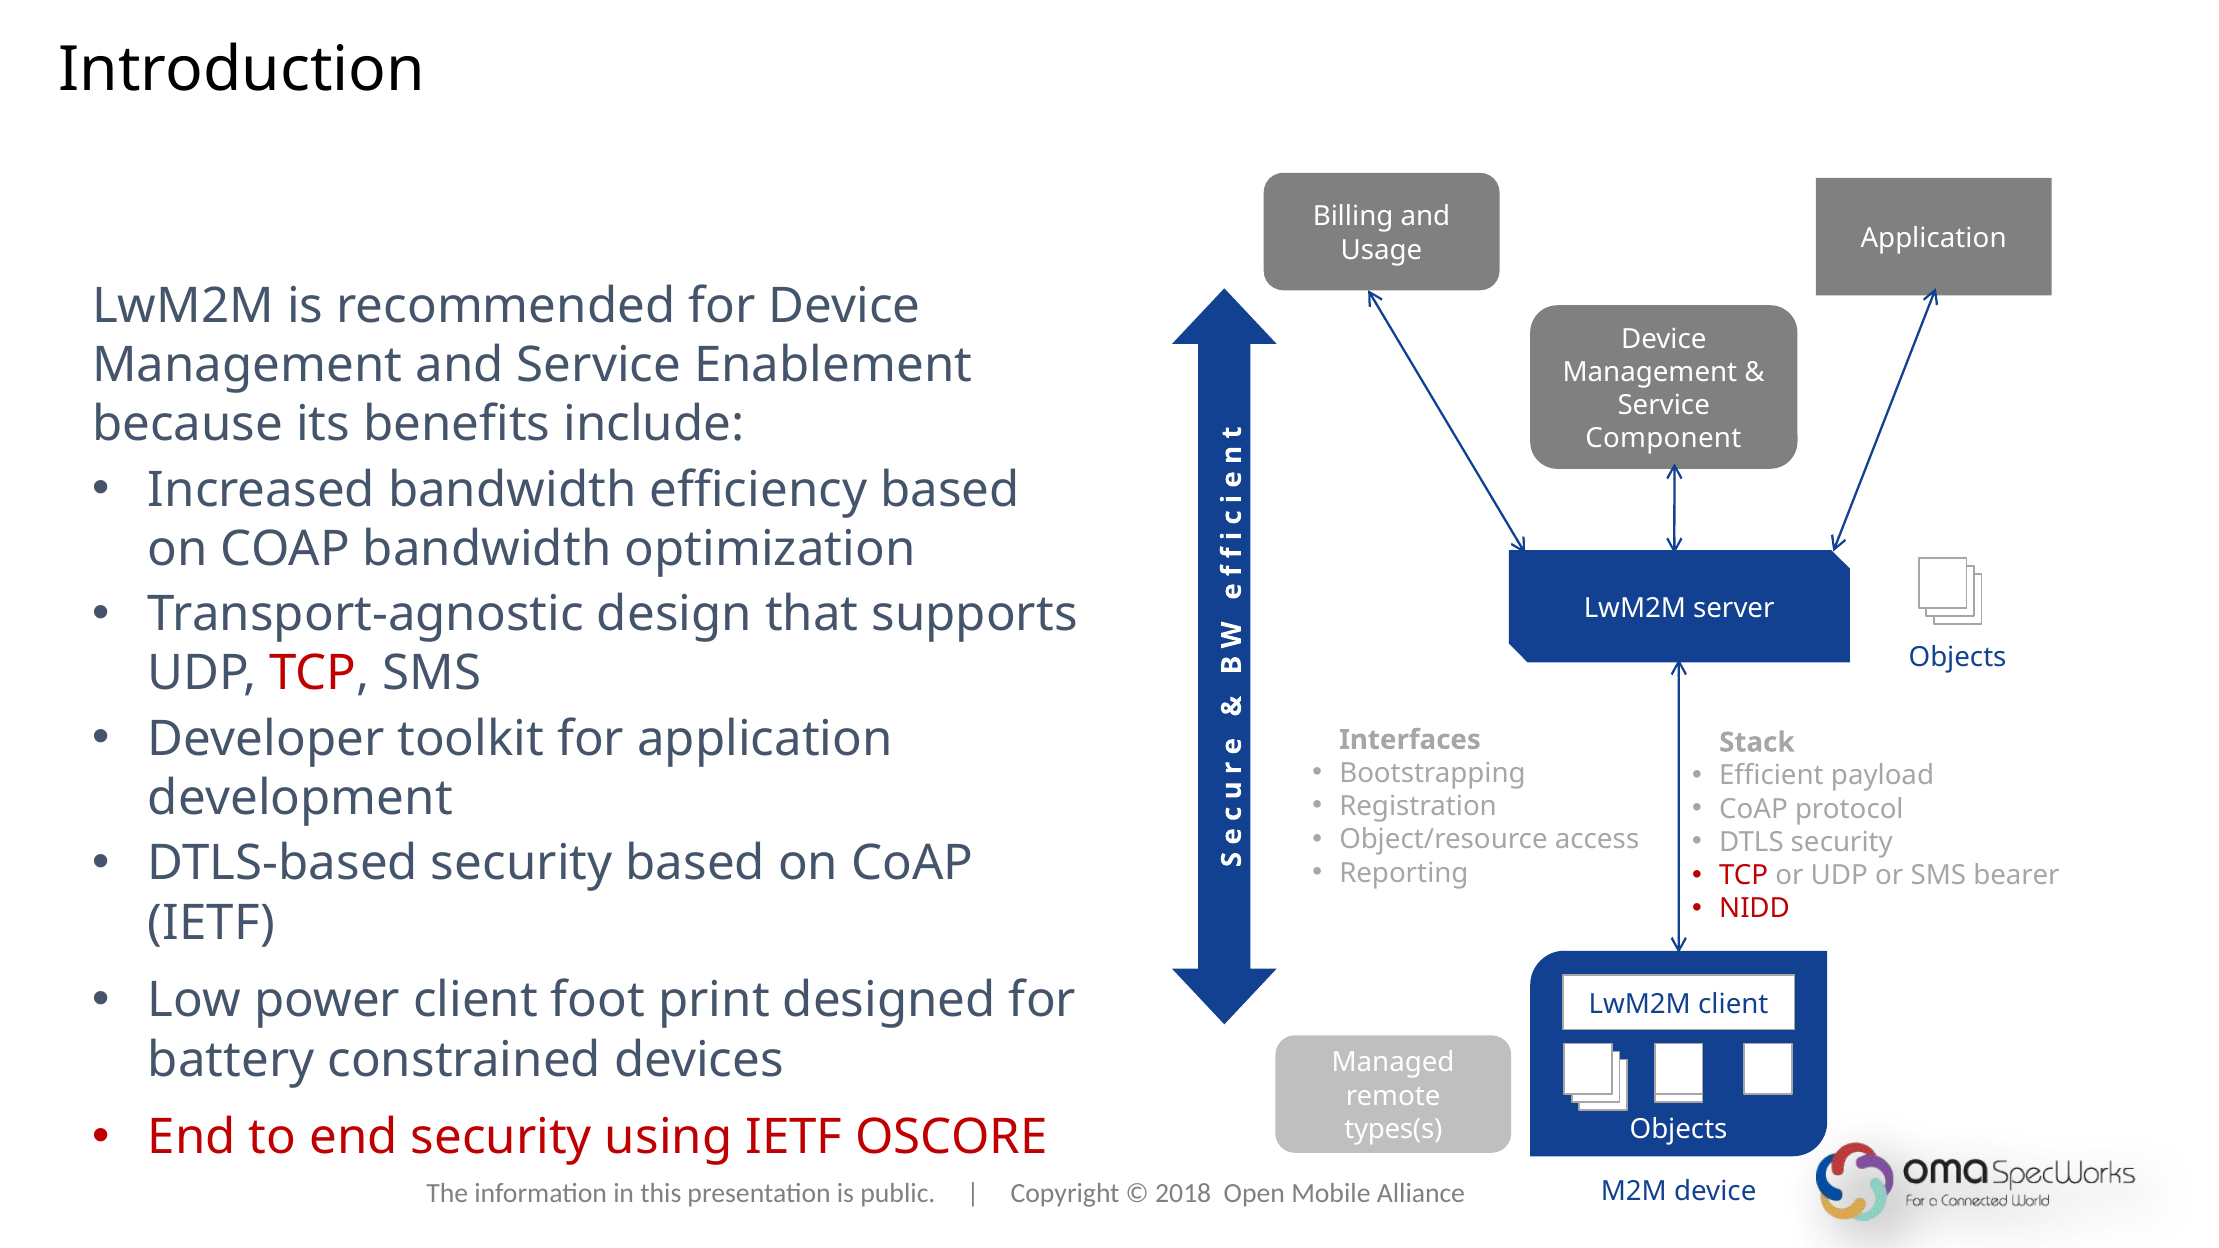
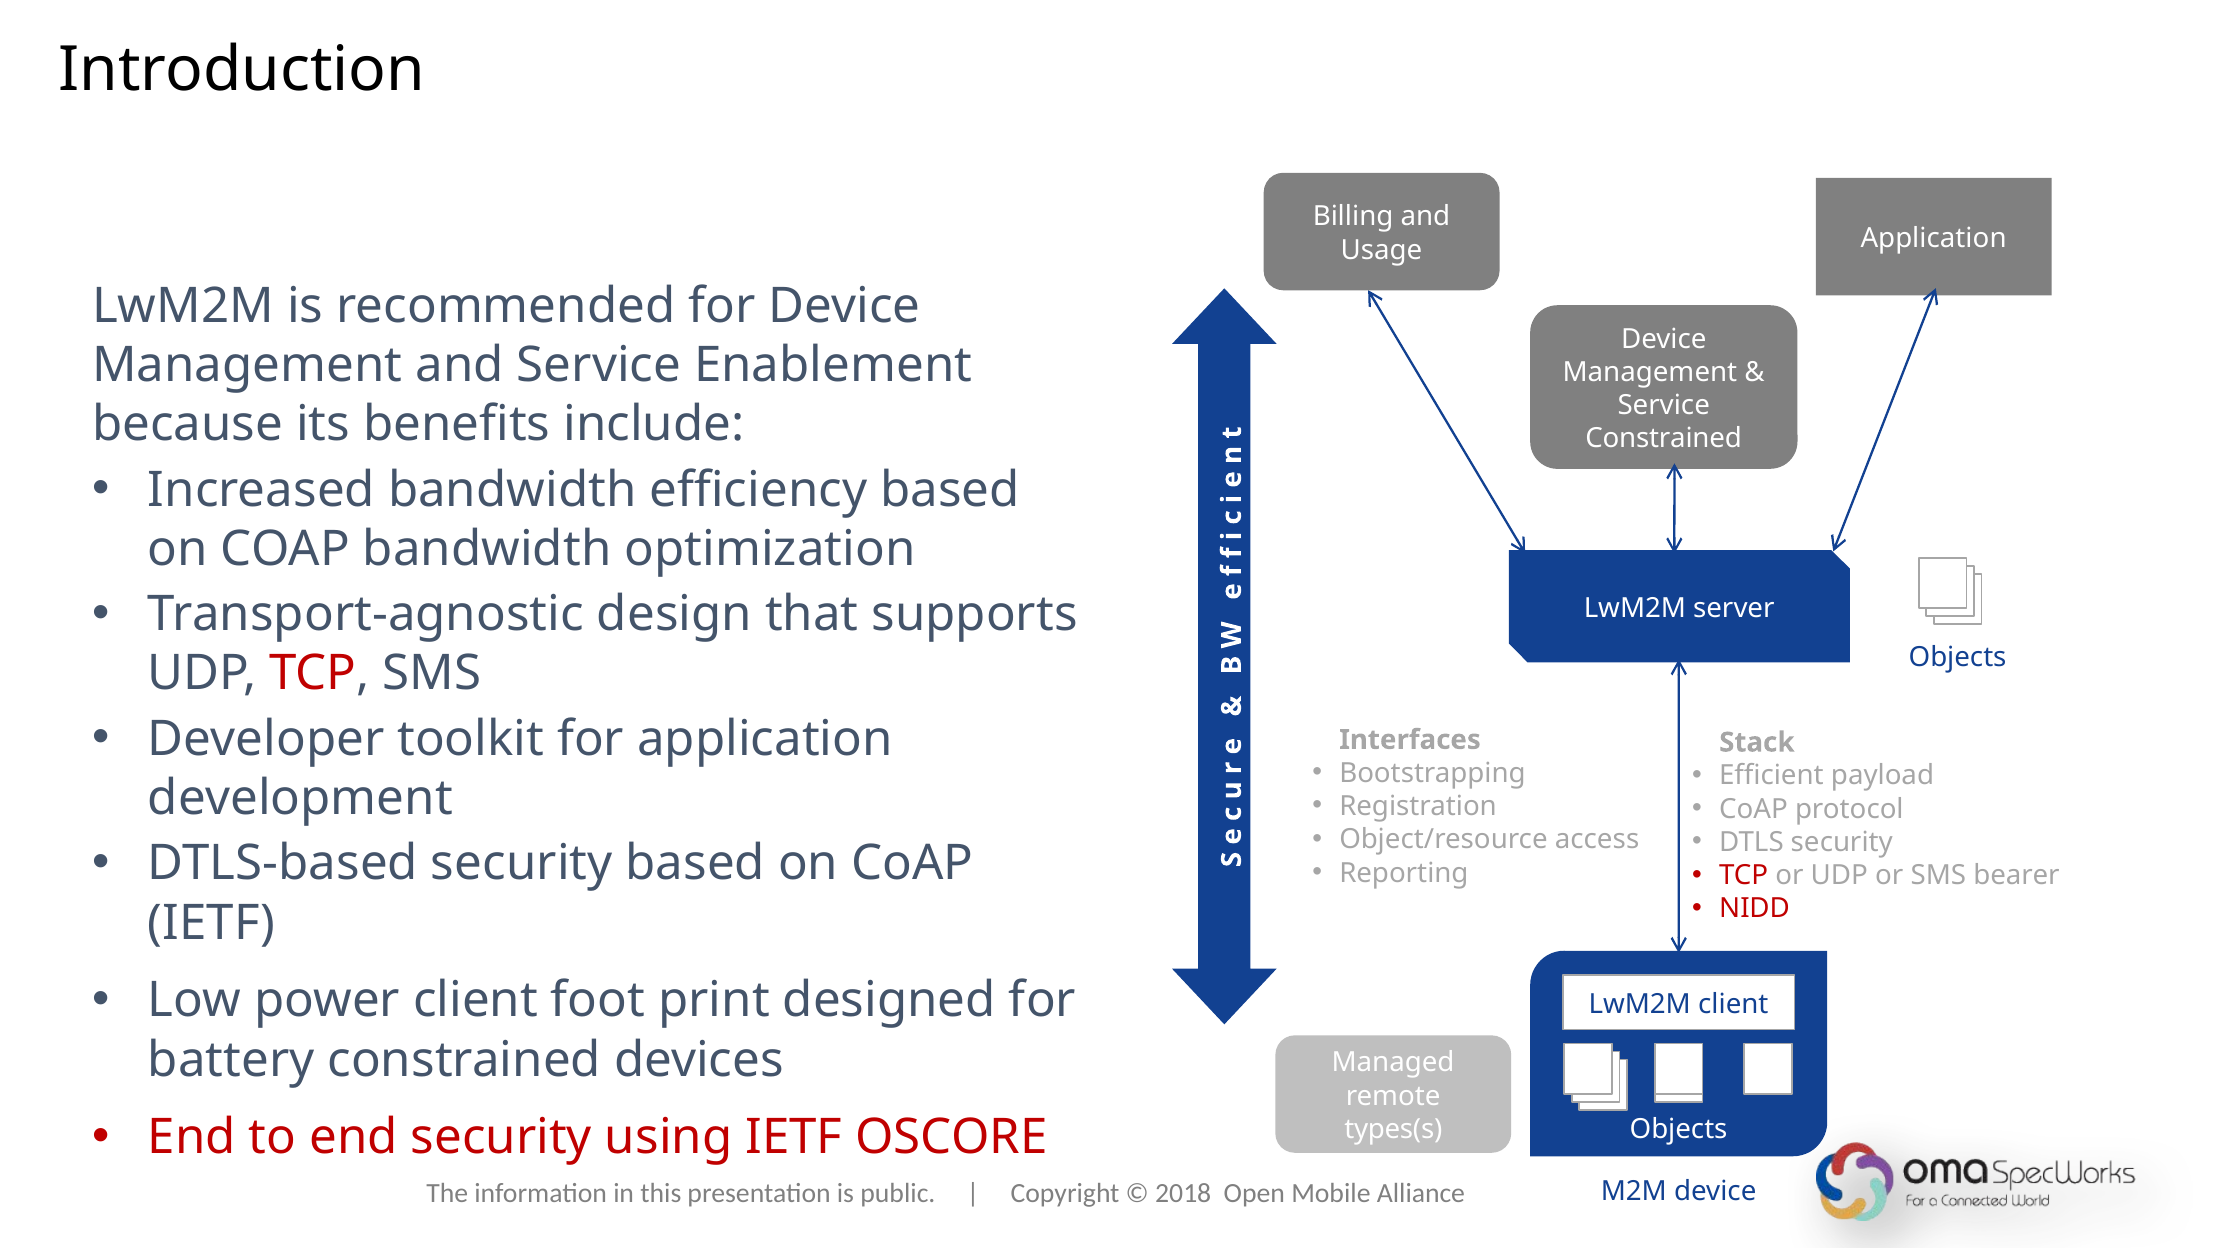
Component: Component -> Constrained (1664, 439)
